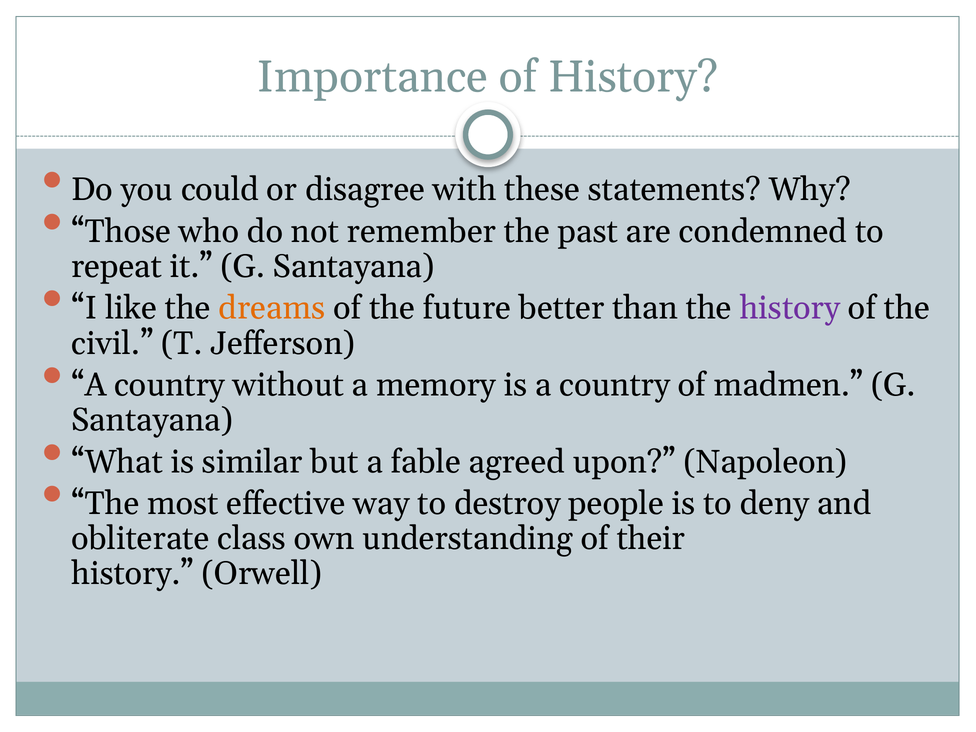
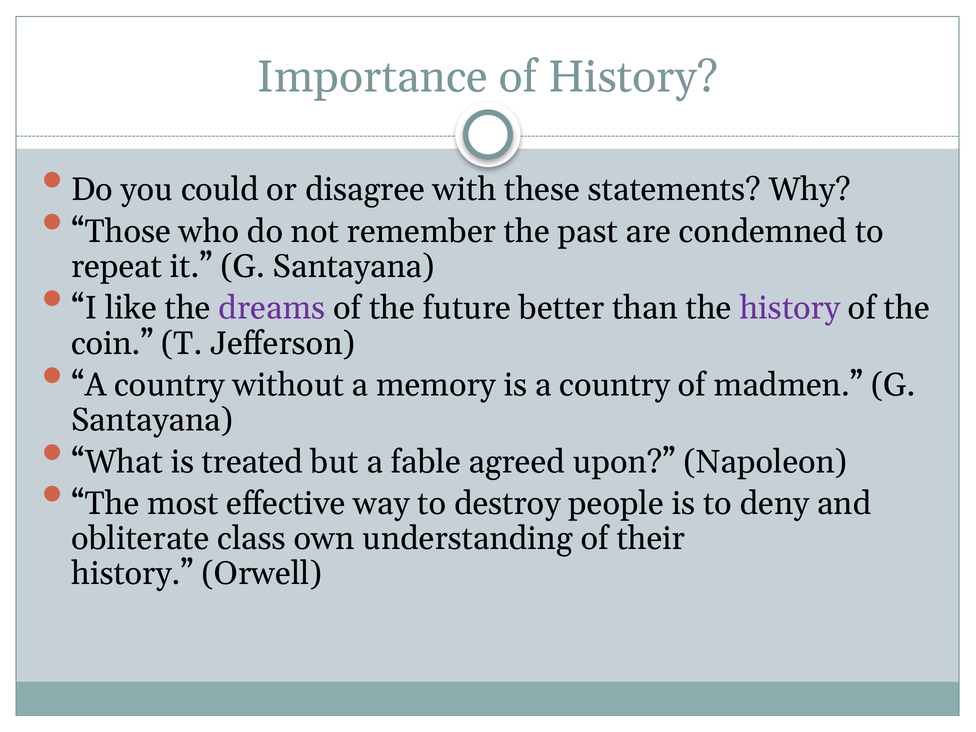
dreams colour: orange -> purple (272, 308)
civil: civil -> coin (112, 343)
similar: similar -> treated (252, 462)
